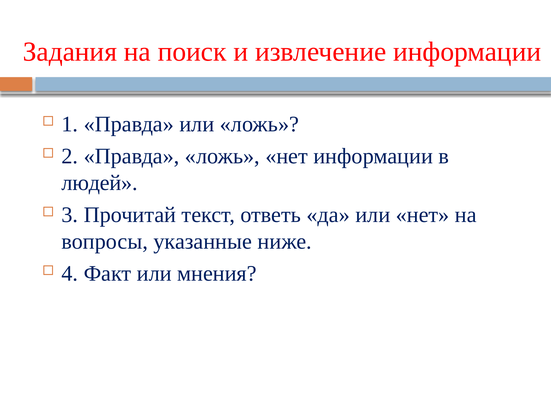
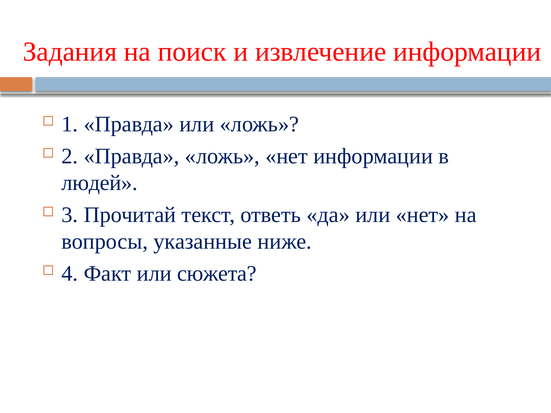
мнения: мнения -> сюжета (217, 274)
